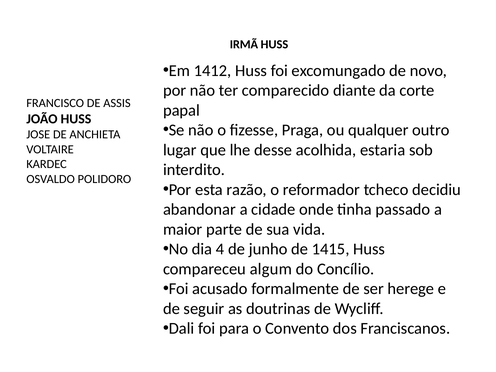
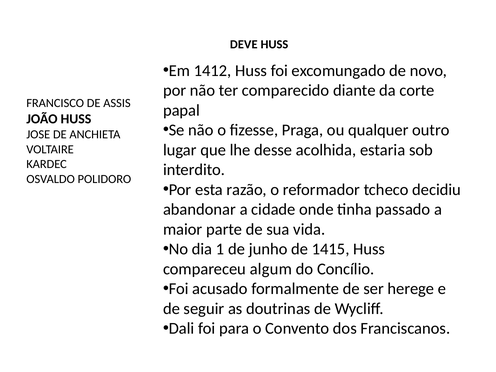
IRMÃ: IRMÃ -> DEVE (244, 44)
4: 4 -> 1 (220, 249)
